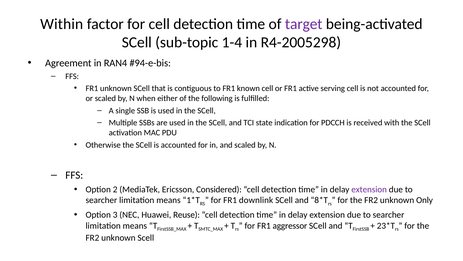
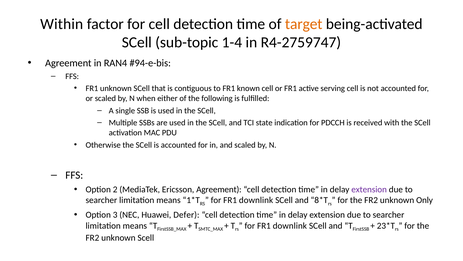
target colour: purple -> orange (304, 24)
R4-2005298: R4-2005298 -> R4-2759747 (301, 42)
Ericsson Considered: Considered -> Agreement (219, 189)
Reuse: Reuse -> Defer (186, 214)
aggressor: aggressor -> downlink (290, 225)
